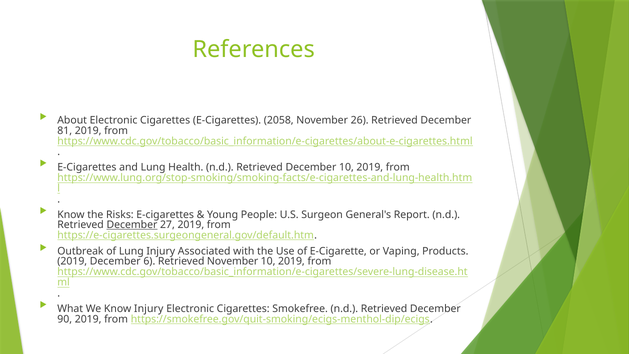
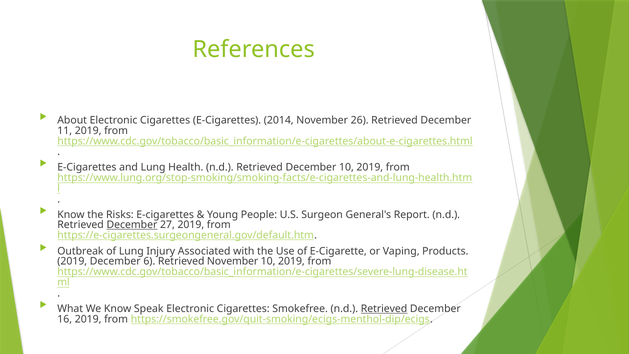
2058: 2058 -> 2014 (279, 120)
81: 81 -> 11 (65, 131)
Know Injury: Injury -> Speak (149, 309)
Retrieved underline: none -> present (384, 309)
90: 90 -> 16 (65, 319)
